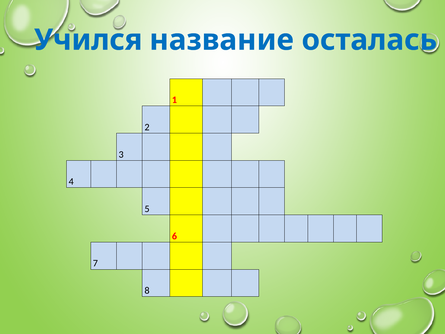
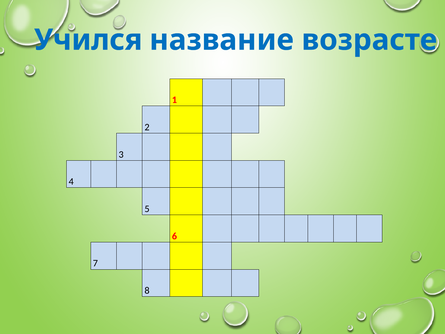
осталась: осталась -> возрасте (369, 40)
